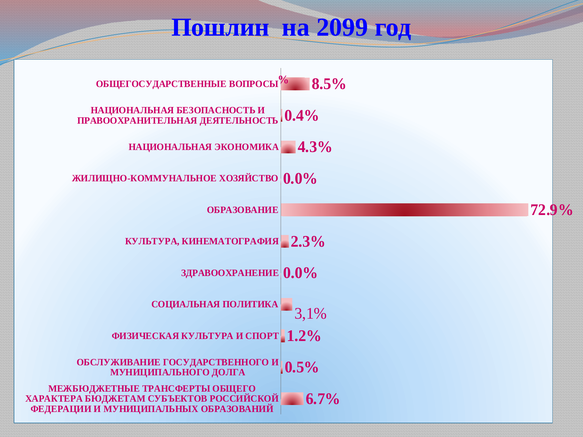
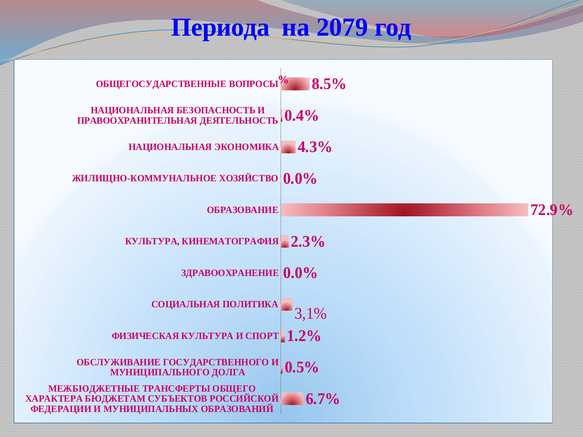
Пошлин: Пошлин -> Периода (220, 27)
2099: 2099 -> 2079 (342, 27)
